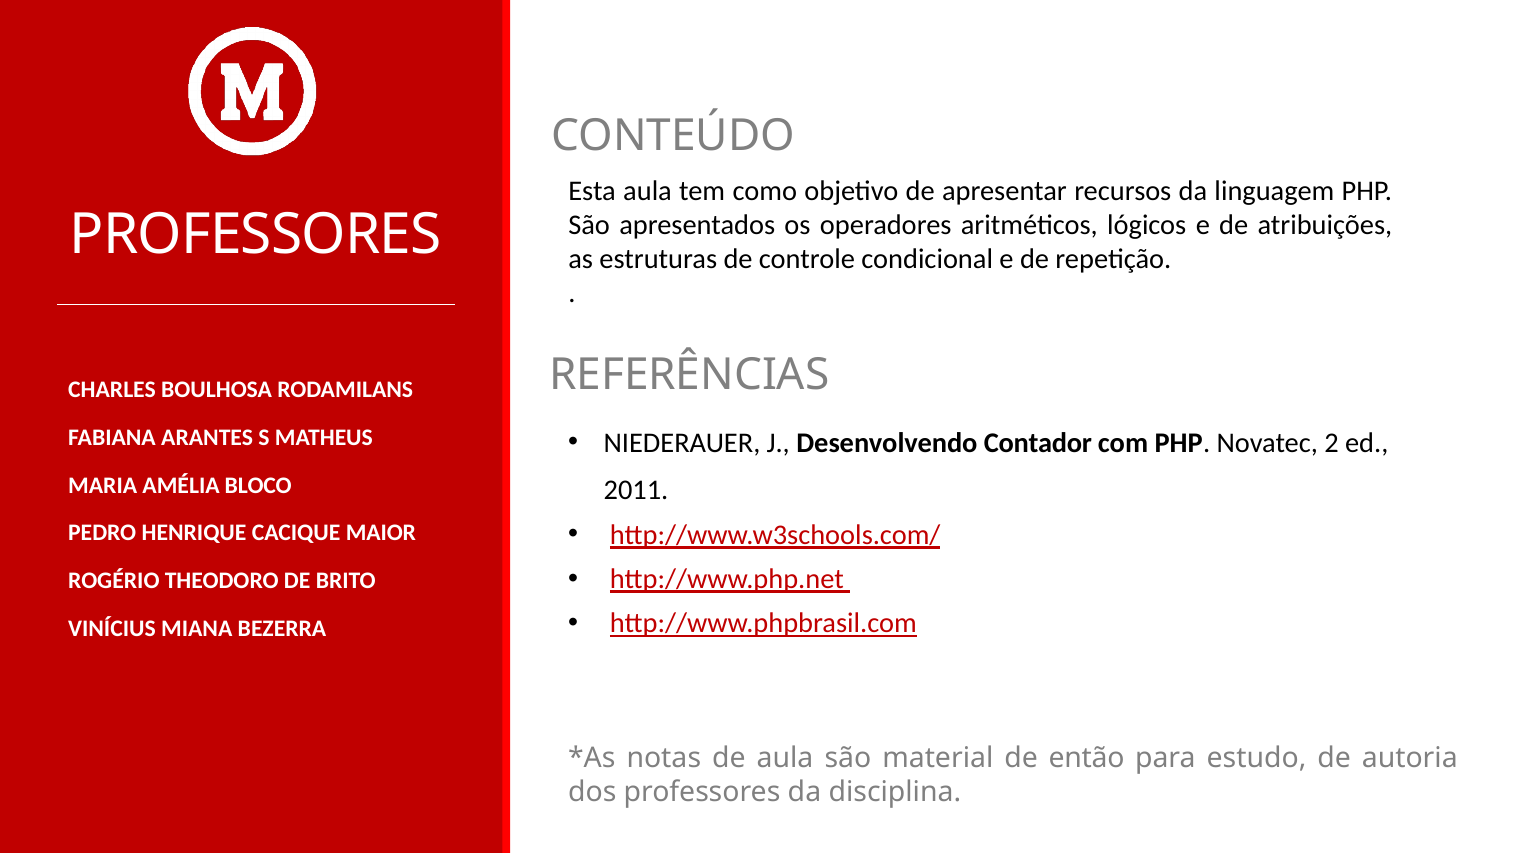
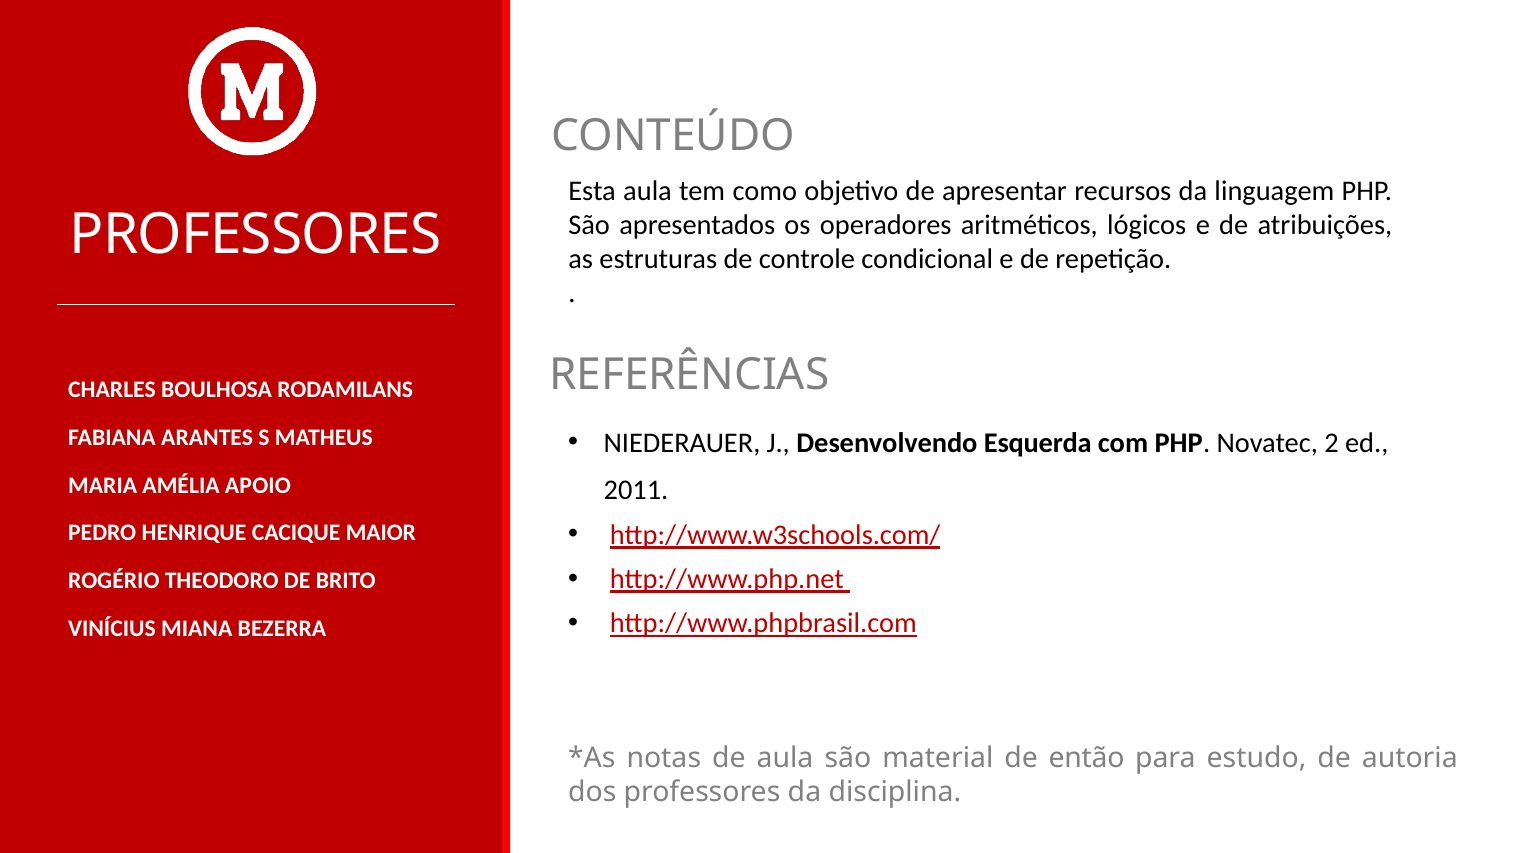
Contador: Contador -> Esquerda (1038, 443)
BLOCO: BLOCO -> APOIO (258, 485)
